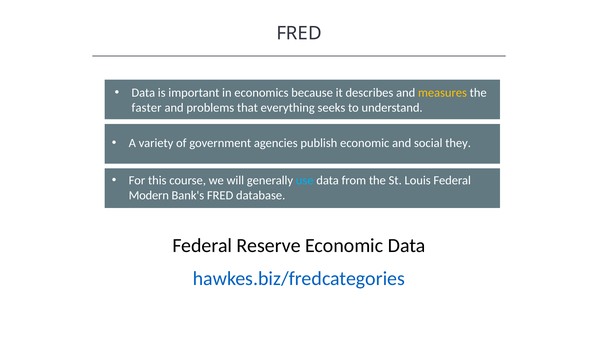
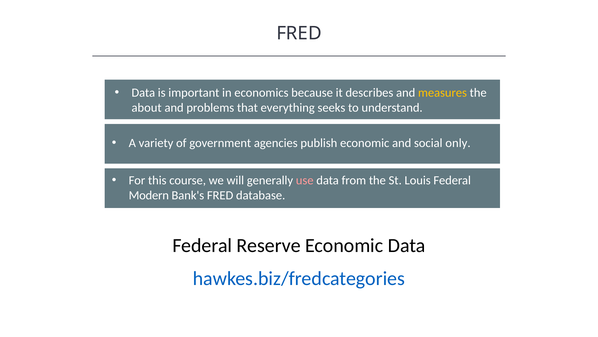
faster: faster -> about (147, 107)
they: they -> only (458, 143)
use colour: light blue -> pink (305, 180)
